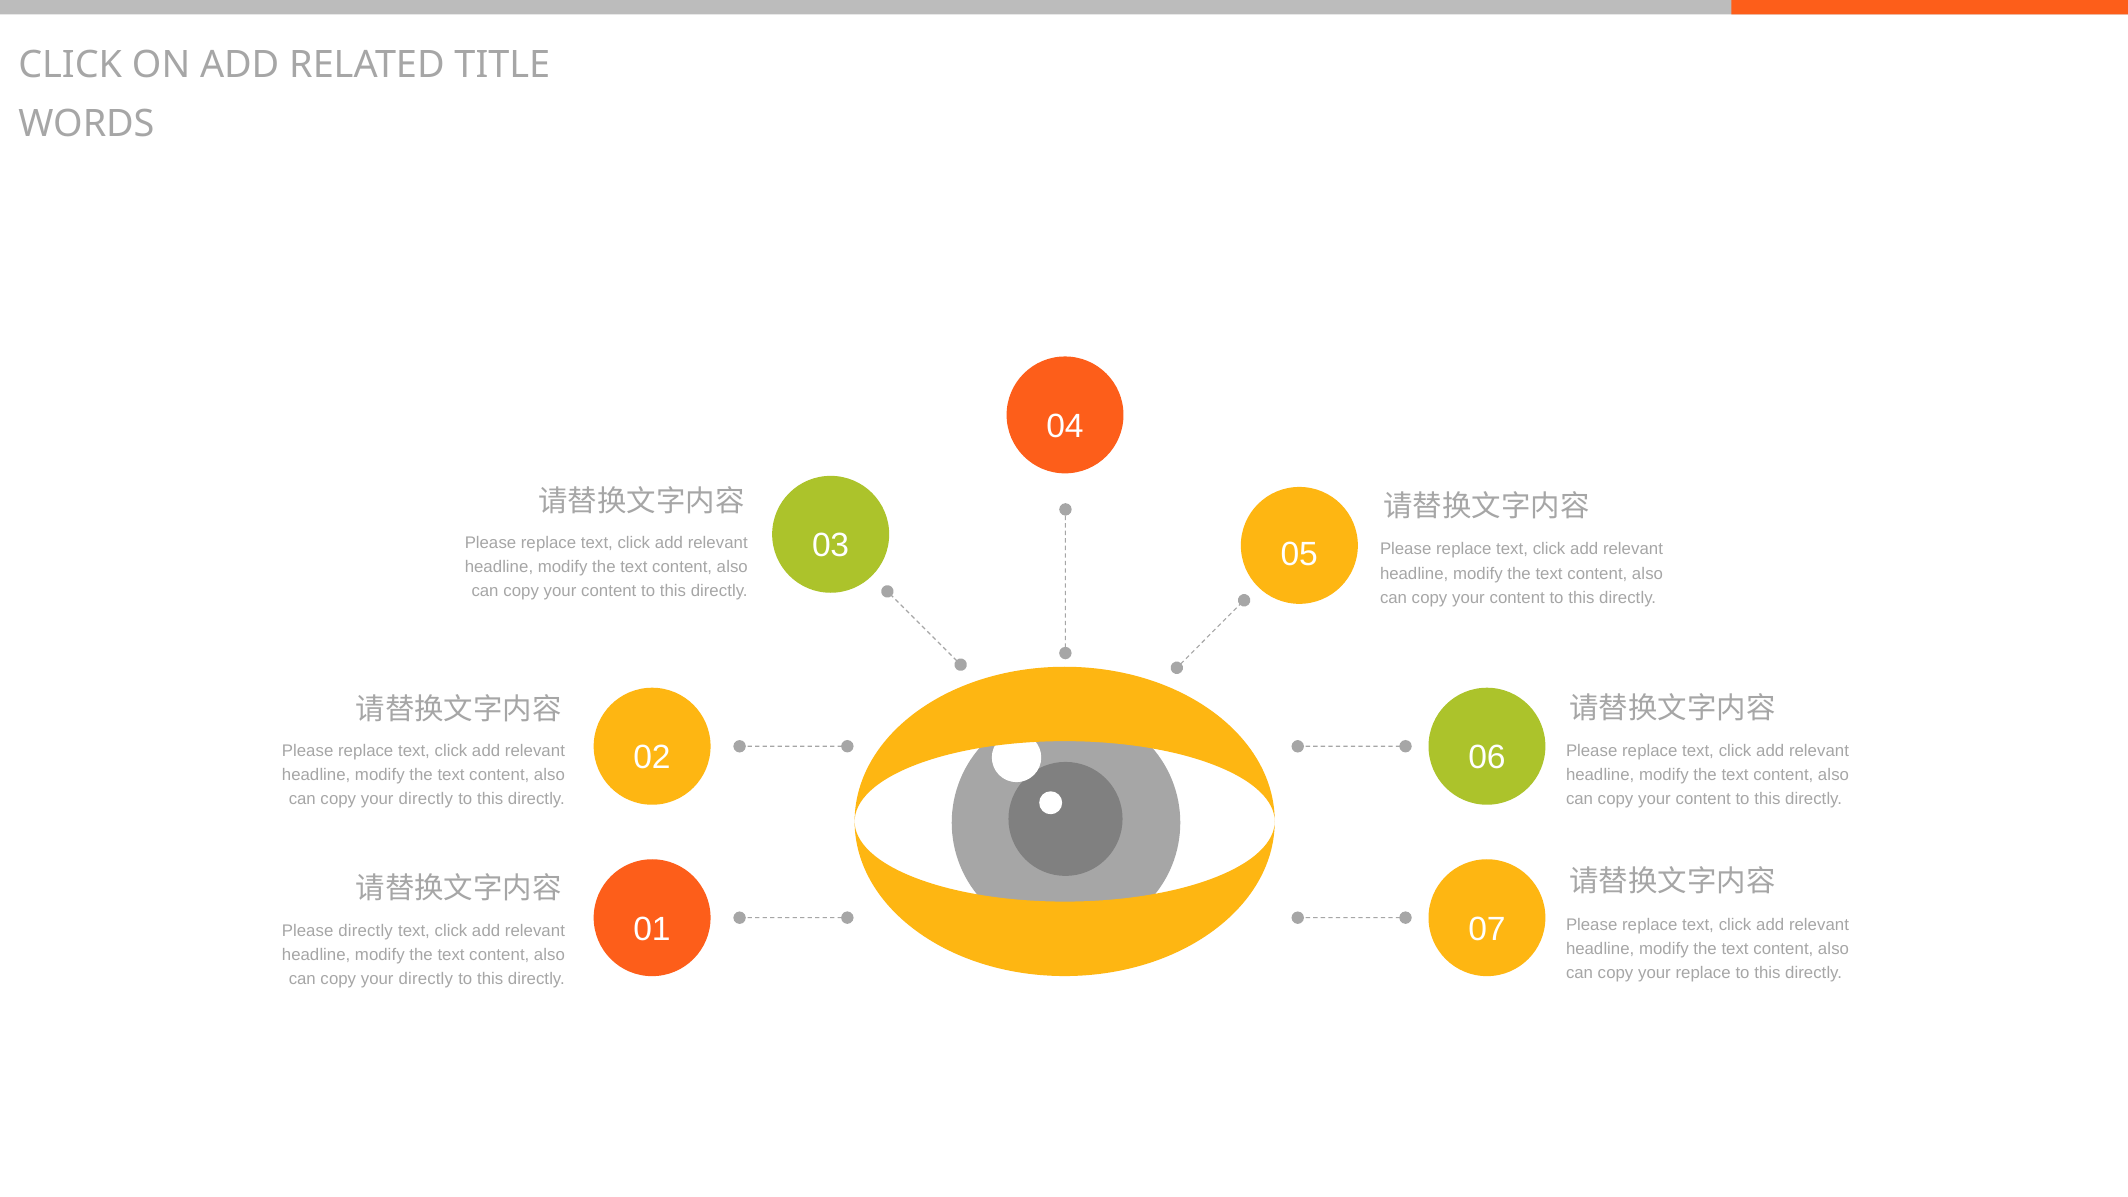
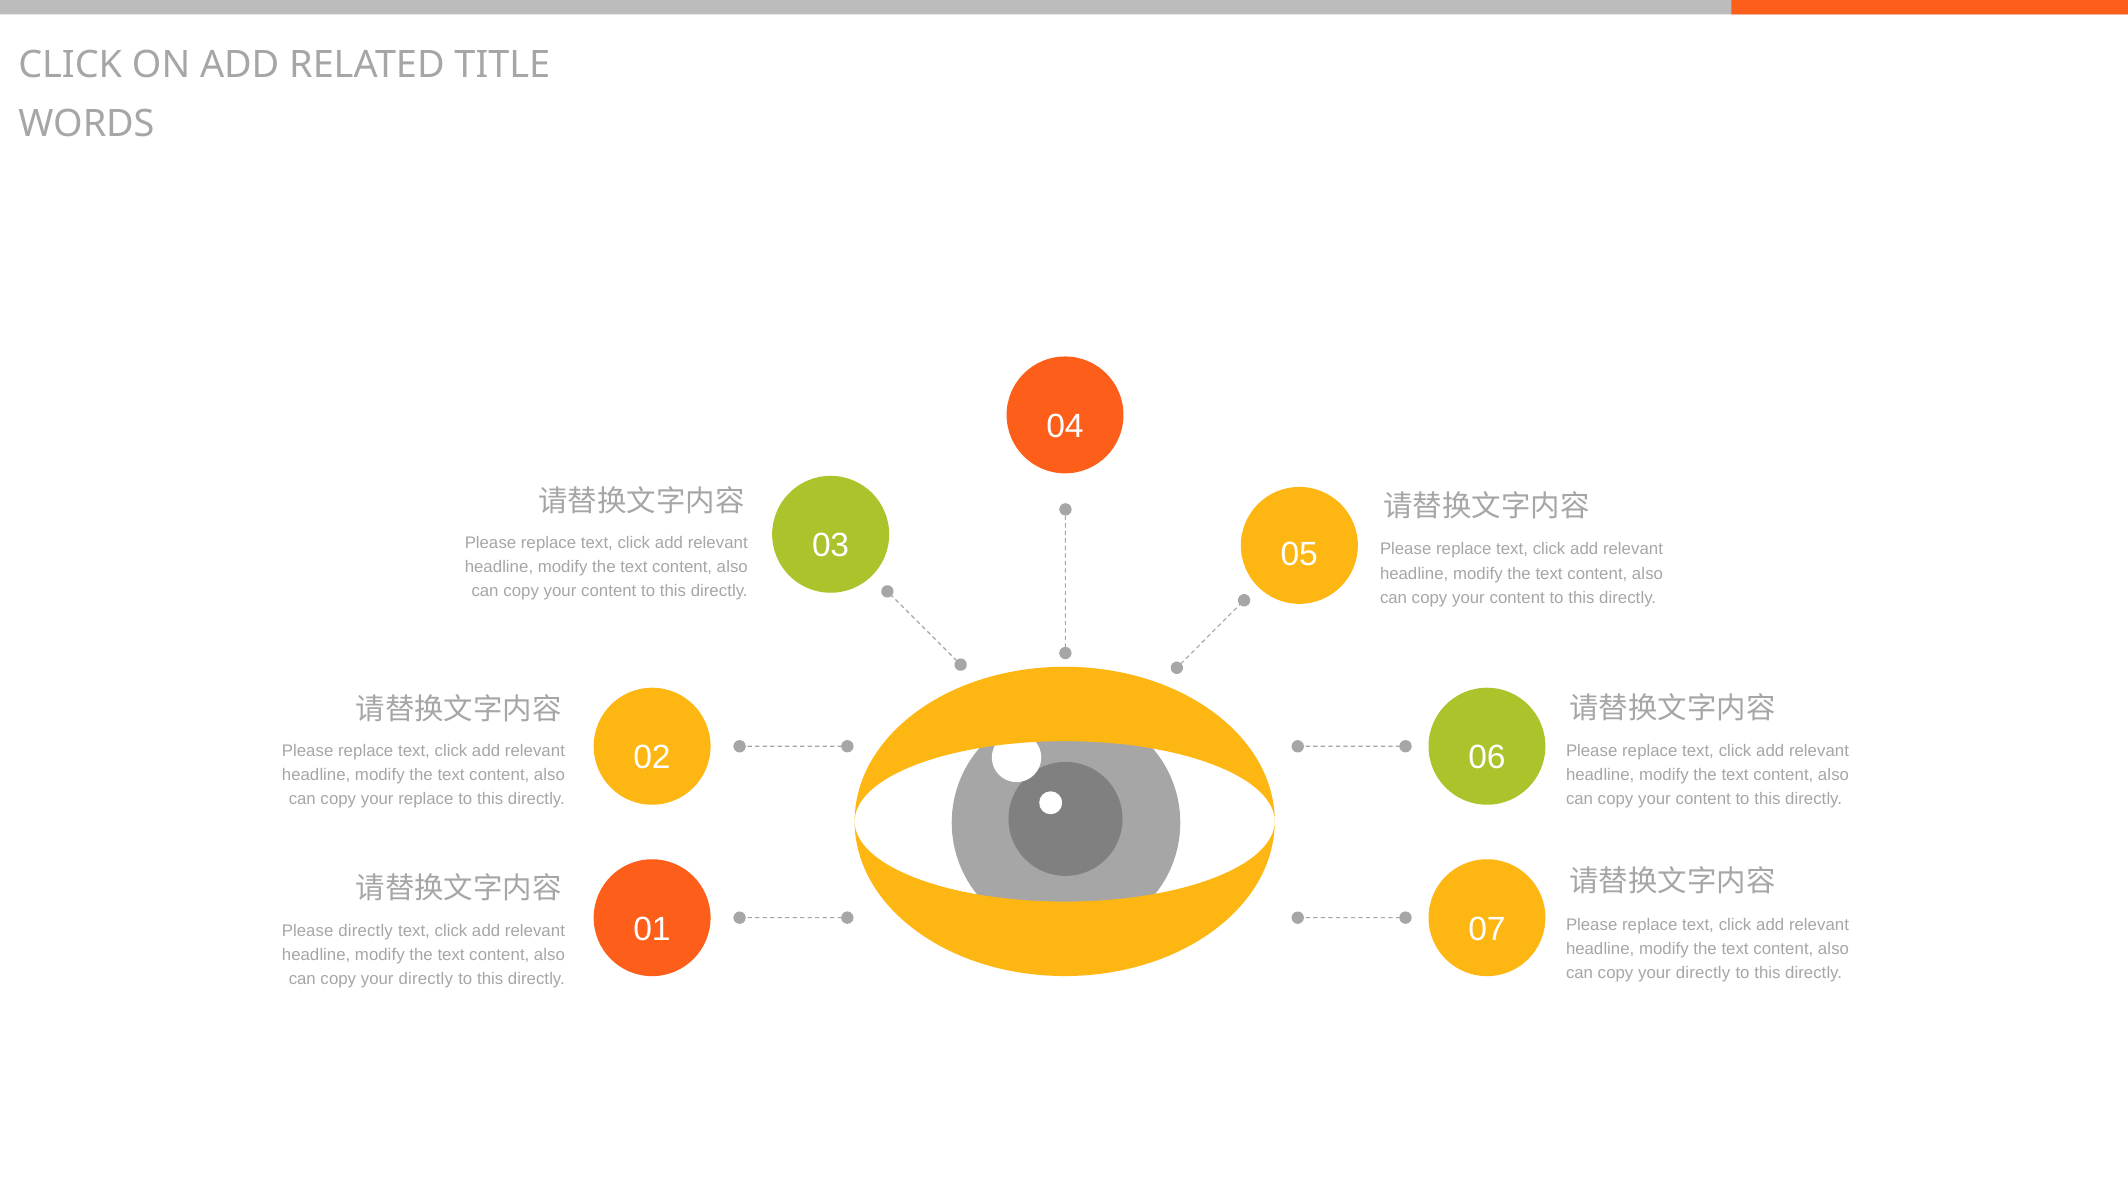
directly: directly -> replace (426, 799)
replace: replace -> directly (1703, 973)
